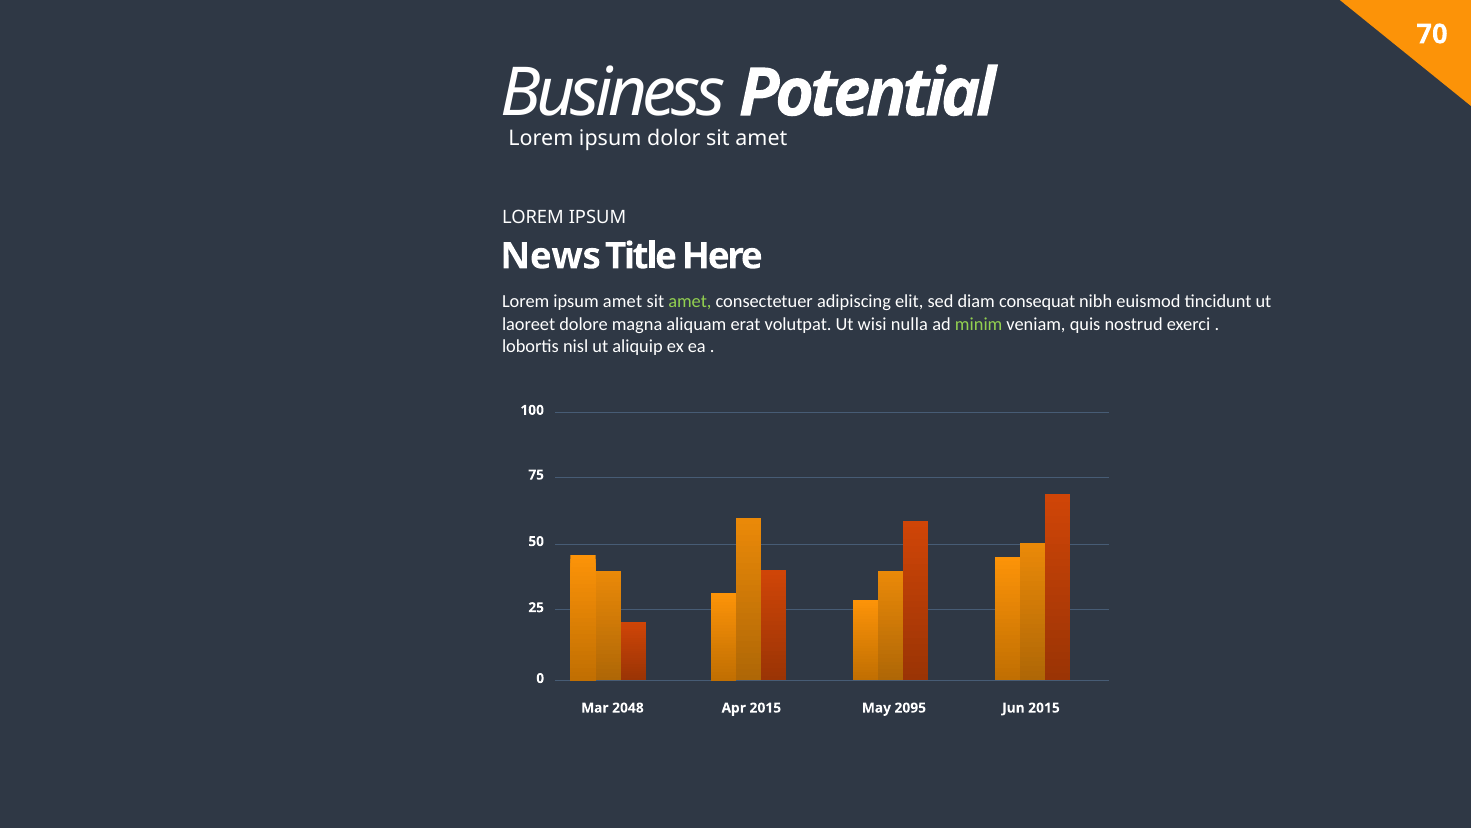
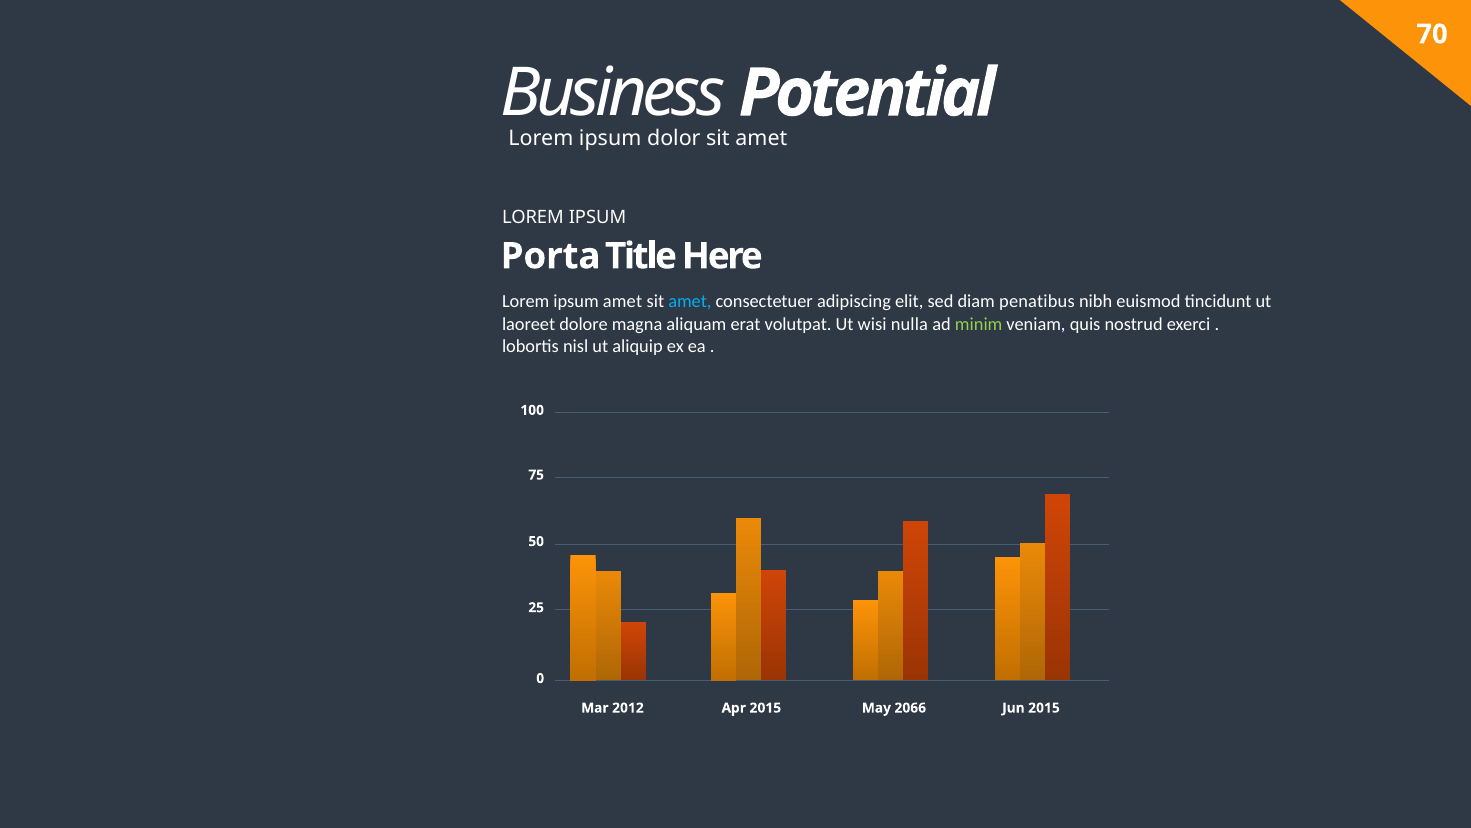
News: News -> Porta (551, 256)
amet colour: light green -> light blue (690, 302)
consequat: consequat -> penatibus (1037, 302)
2048: 2048 -> 2012 (628, 707)
2095: 2095 -> 2066 (910, 707)
